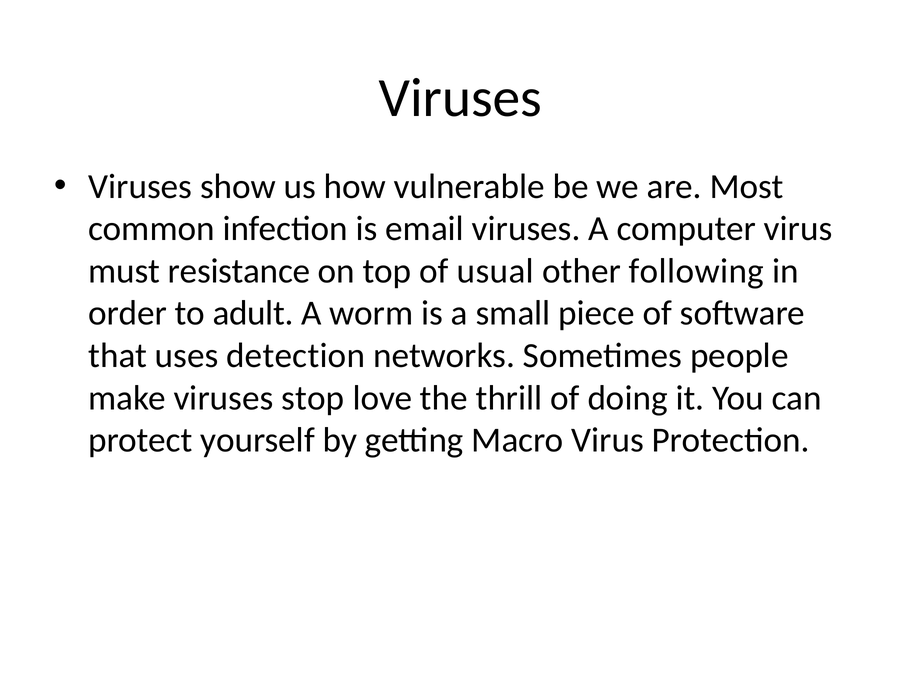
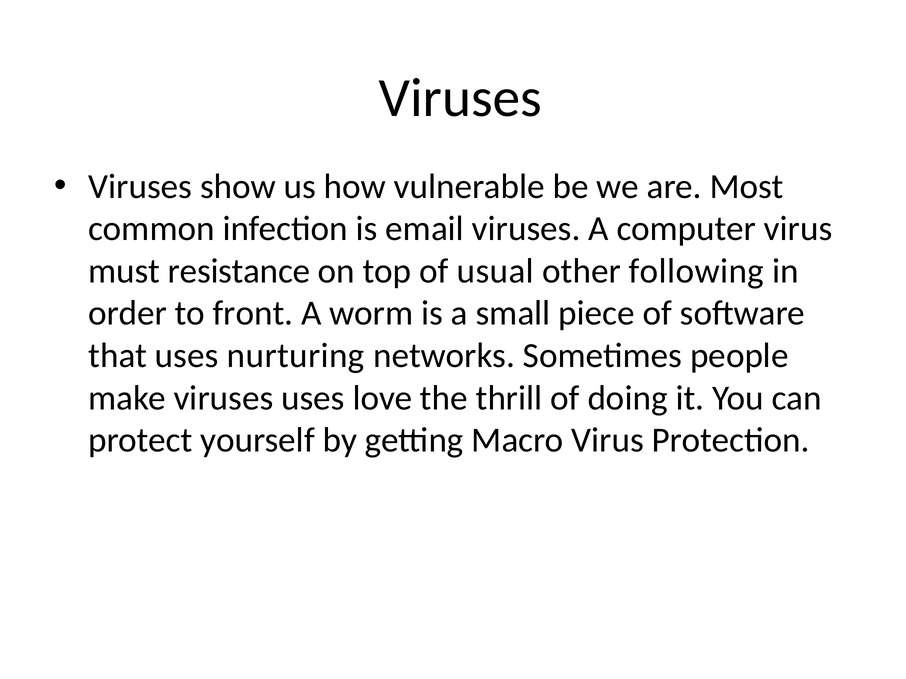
adult: adult -> front (253, 314)
detection: detection -> nurturing (296, 356)
viruses stop: stop -> uses (313, 398)
